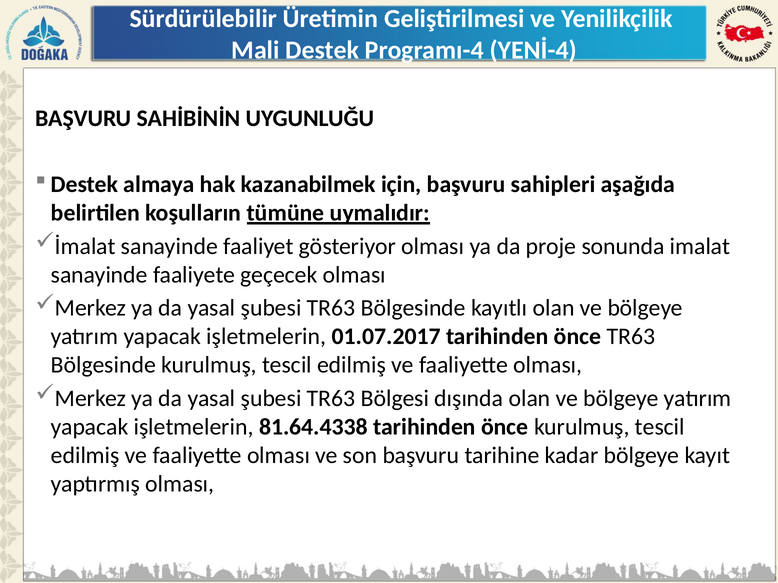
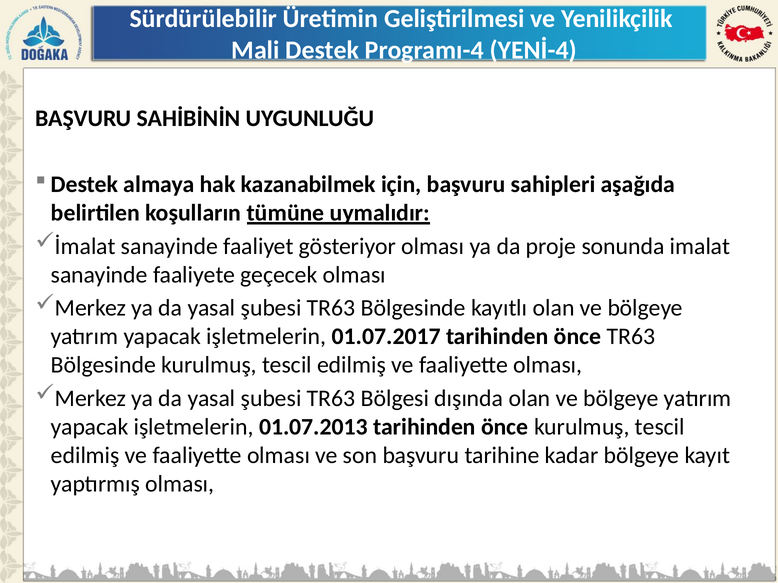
81.64.4338: 81.64.4338 -> 01.07.2013 (313, 427)
